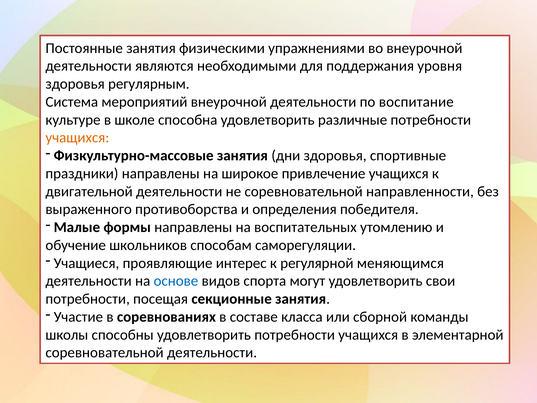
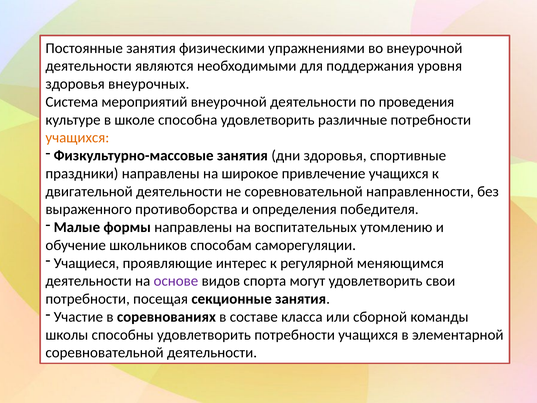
регулярным: регулярным -> внеурочных (149, 84)
воспитание: воспитание -> проведения (416, 102)
основе colour: blue -> purple (176, 281)
